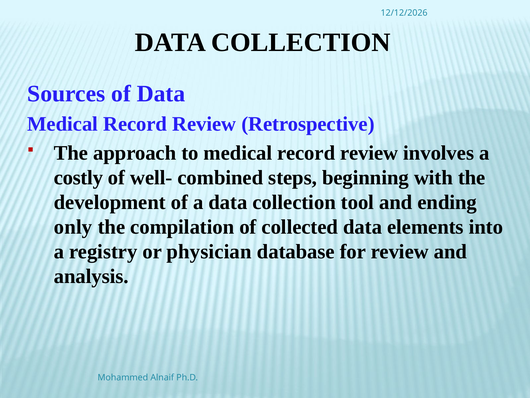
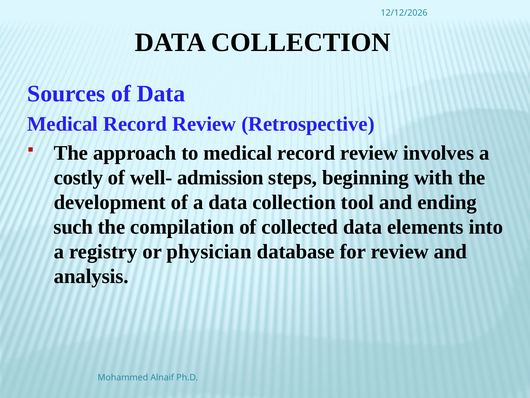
combined: combined -> admission (220, 177)
only: only -> such (73, 227)
